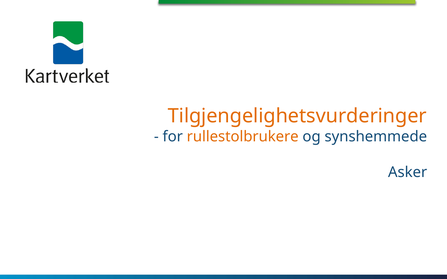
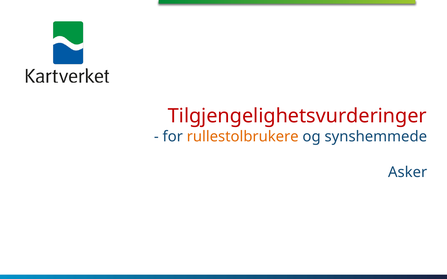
Tilgjengelighetsvurderinger colour: orange -> red (297, 116)
